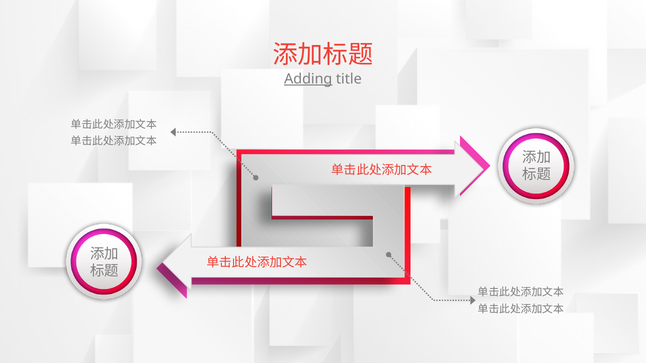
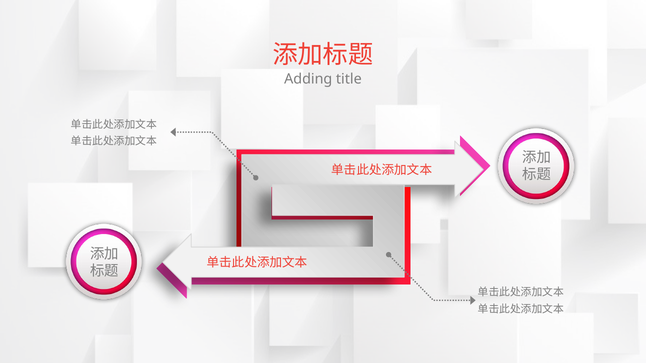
Adding underline: present -> none (308, 79)
